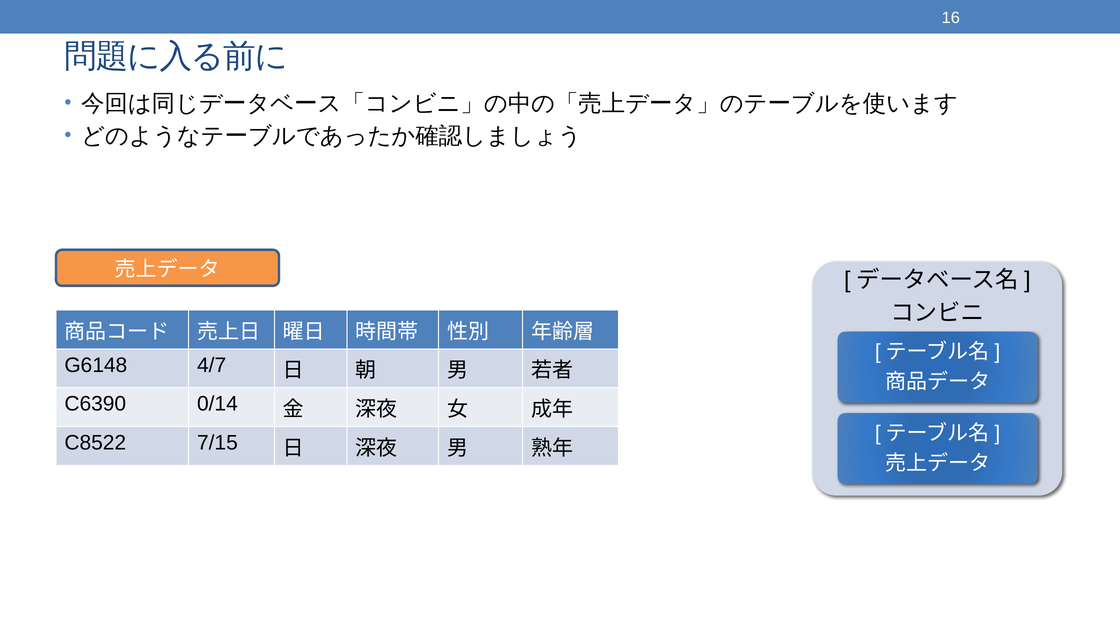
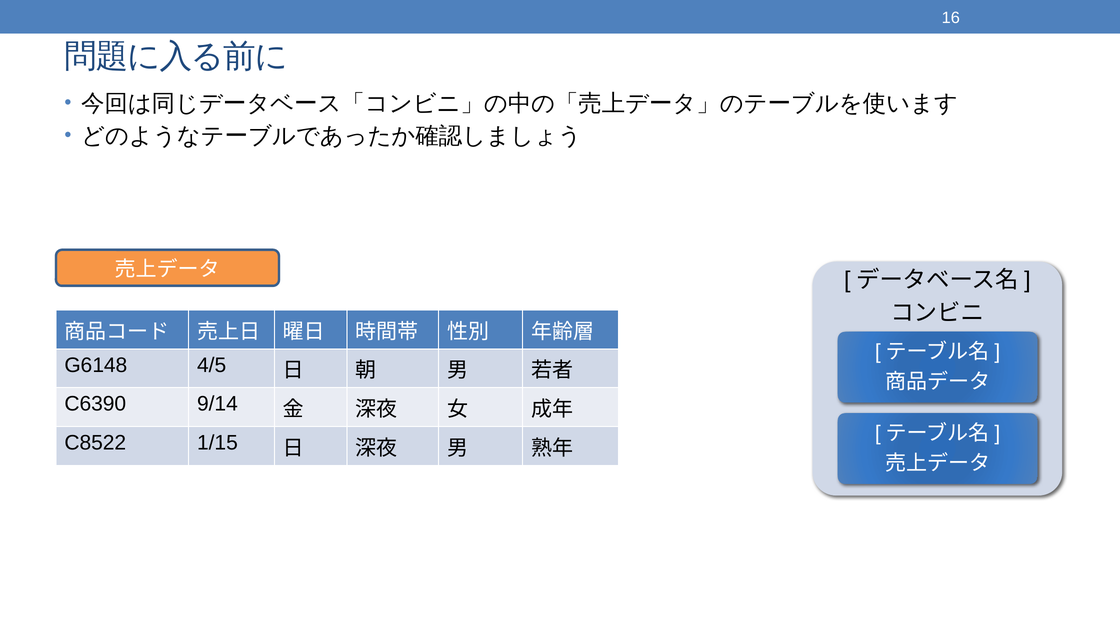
4/7: 4/7 -> 4/5 (212, 365)
0/14: 0/14 -> 9/14 (217, 404)
7/15: 7/15 -> 1/15 (217, 443)
